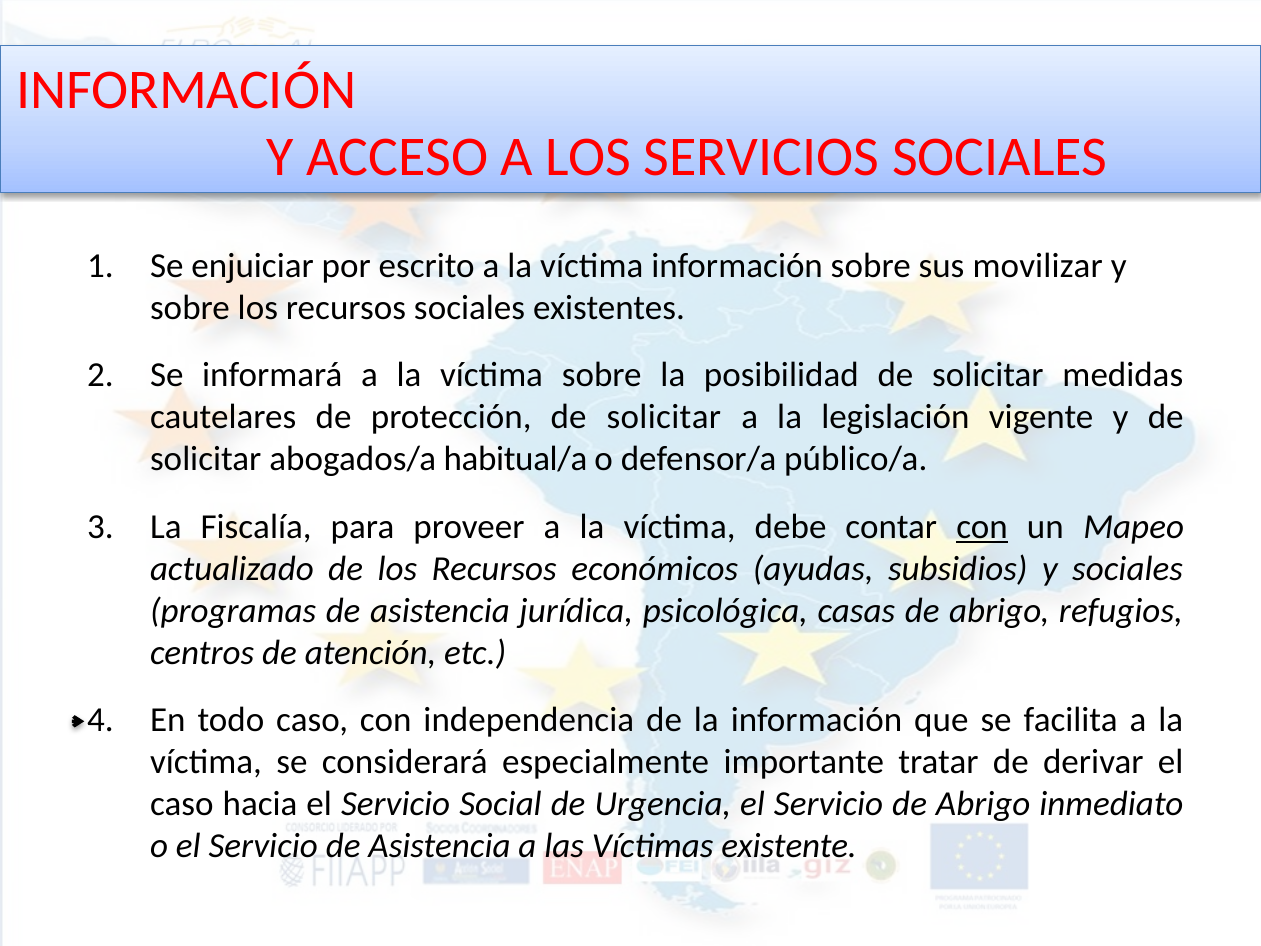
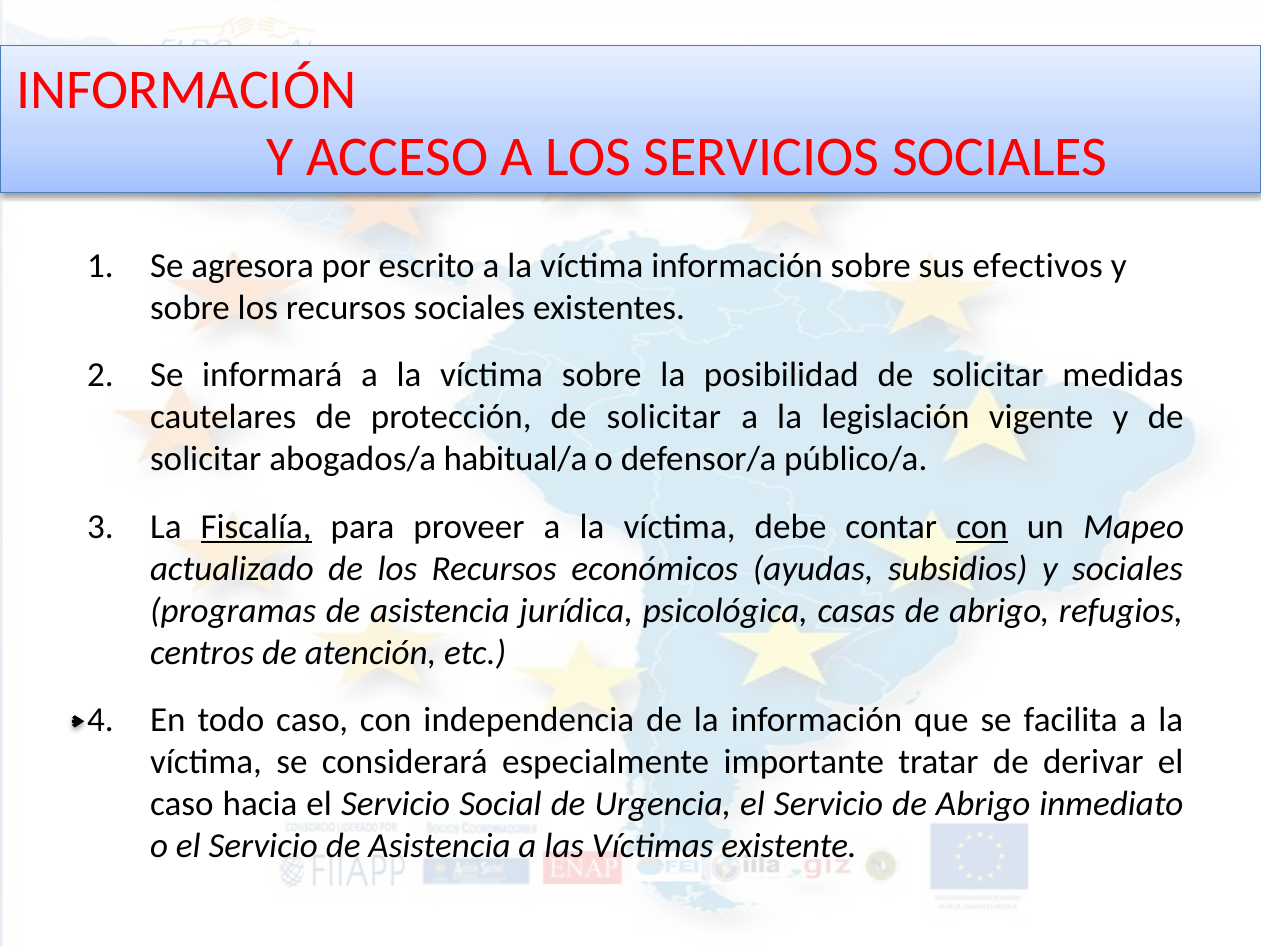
enjuiciar: enjuiciar -> agresora (253, 266)
movilizar: movilizar -> efectivos (1038, 266)
Fiscalía underline: none -> present (256, 526)
